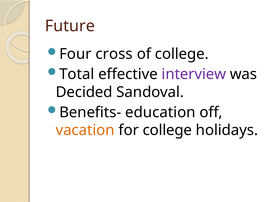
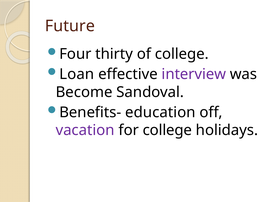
cross: cross -> thirty (114, 54)
Total: Total -> Loan (77, 74)
Decided: Decided -> Become (84, 92)
vacation colour: orange -> purple (85, 130)
